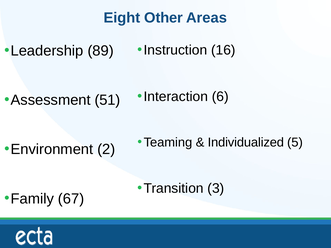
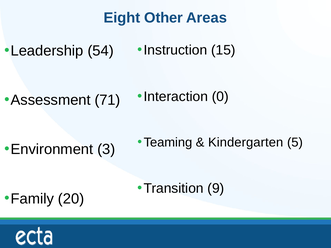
16: 16 -> 15 (223, 50)
89: 89 -> 54 (101, 51)
6: 6 -> 0 (220, 97)
51: 51 -> 71 (107, 100)
Individualized: Individualized -> Kindergarten (246, 142)
2: 2 -> 3 (106, 150)
3: 3 -> 9 (216, 189)
67: 67 -> 20 (71, 199)
